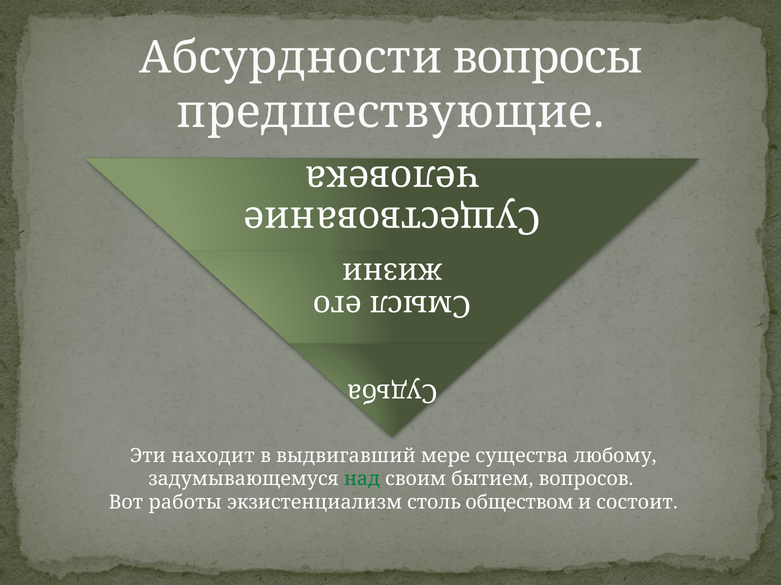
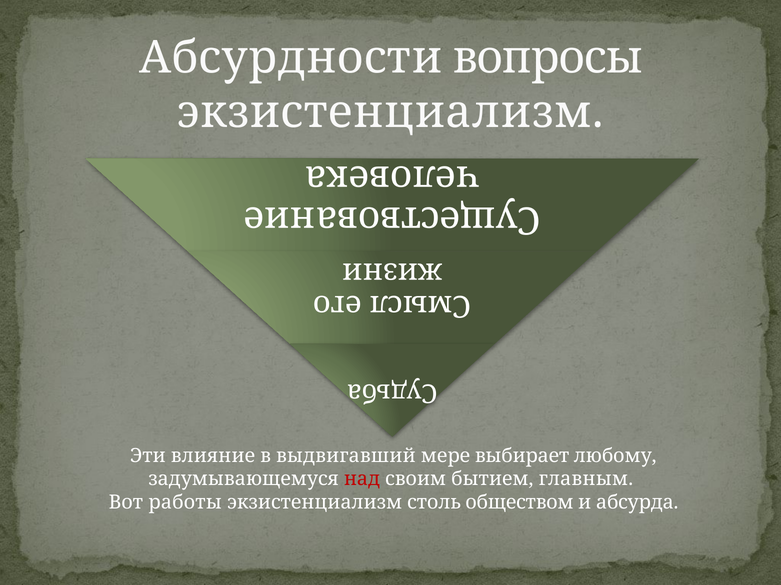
предшествующие: предшествующие -> экзистенциализм (390, 112)
находит: находит -> влияние (213, 456)
существа: существа -> выбирает (522, 456)
над colour: green -> red (362, 480)
вопросов: вопросов -> главным (586, 480)
состоит: состоит -> абсурда (637, 503)
